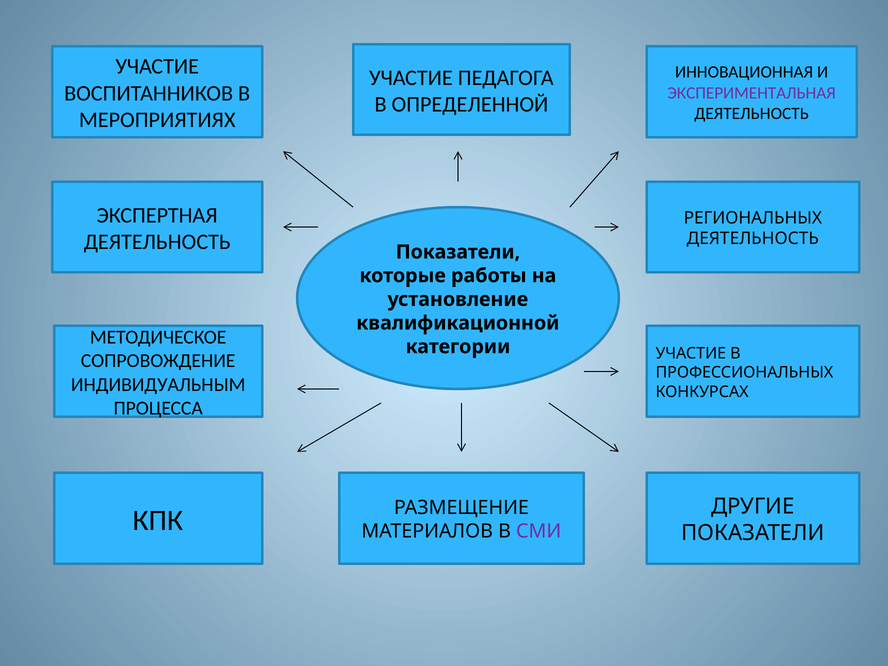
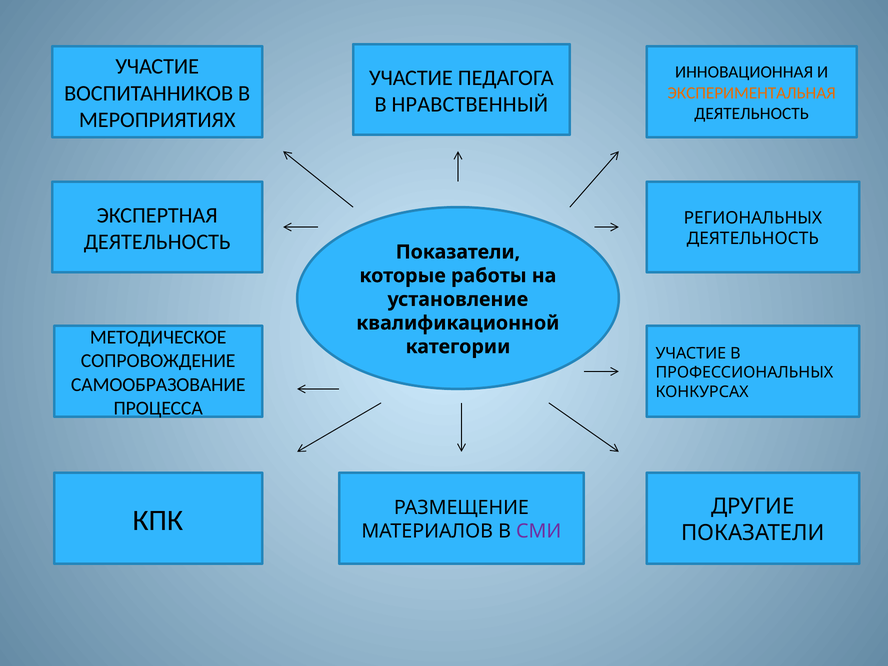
ЭКСПЕРИМЕНТАЛЬНАЯ colour: purple -> orange (752, 93)
ОПРЕДЕЛЕННОЙ: ОПРЕДЕЛЕННОЙ -> НРАВСТВЕННЫЙ (470, 104)
ИНДИВИДУАЛЬНЫМ: ИНДИВИДУАЛЬНЫМ -> САМООБРАЗОВАНИЕ (158, 385)
